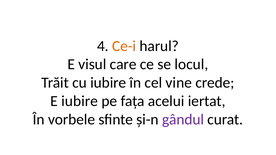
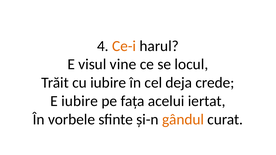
care: care -> vine (123, 64)
vine: vine -> deja (179, 83)
gândul colour: purple -> orange (183, 120)
